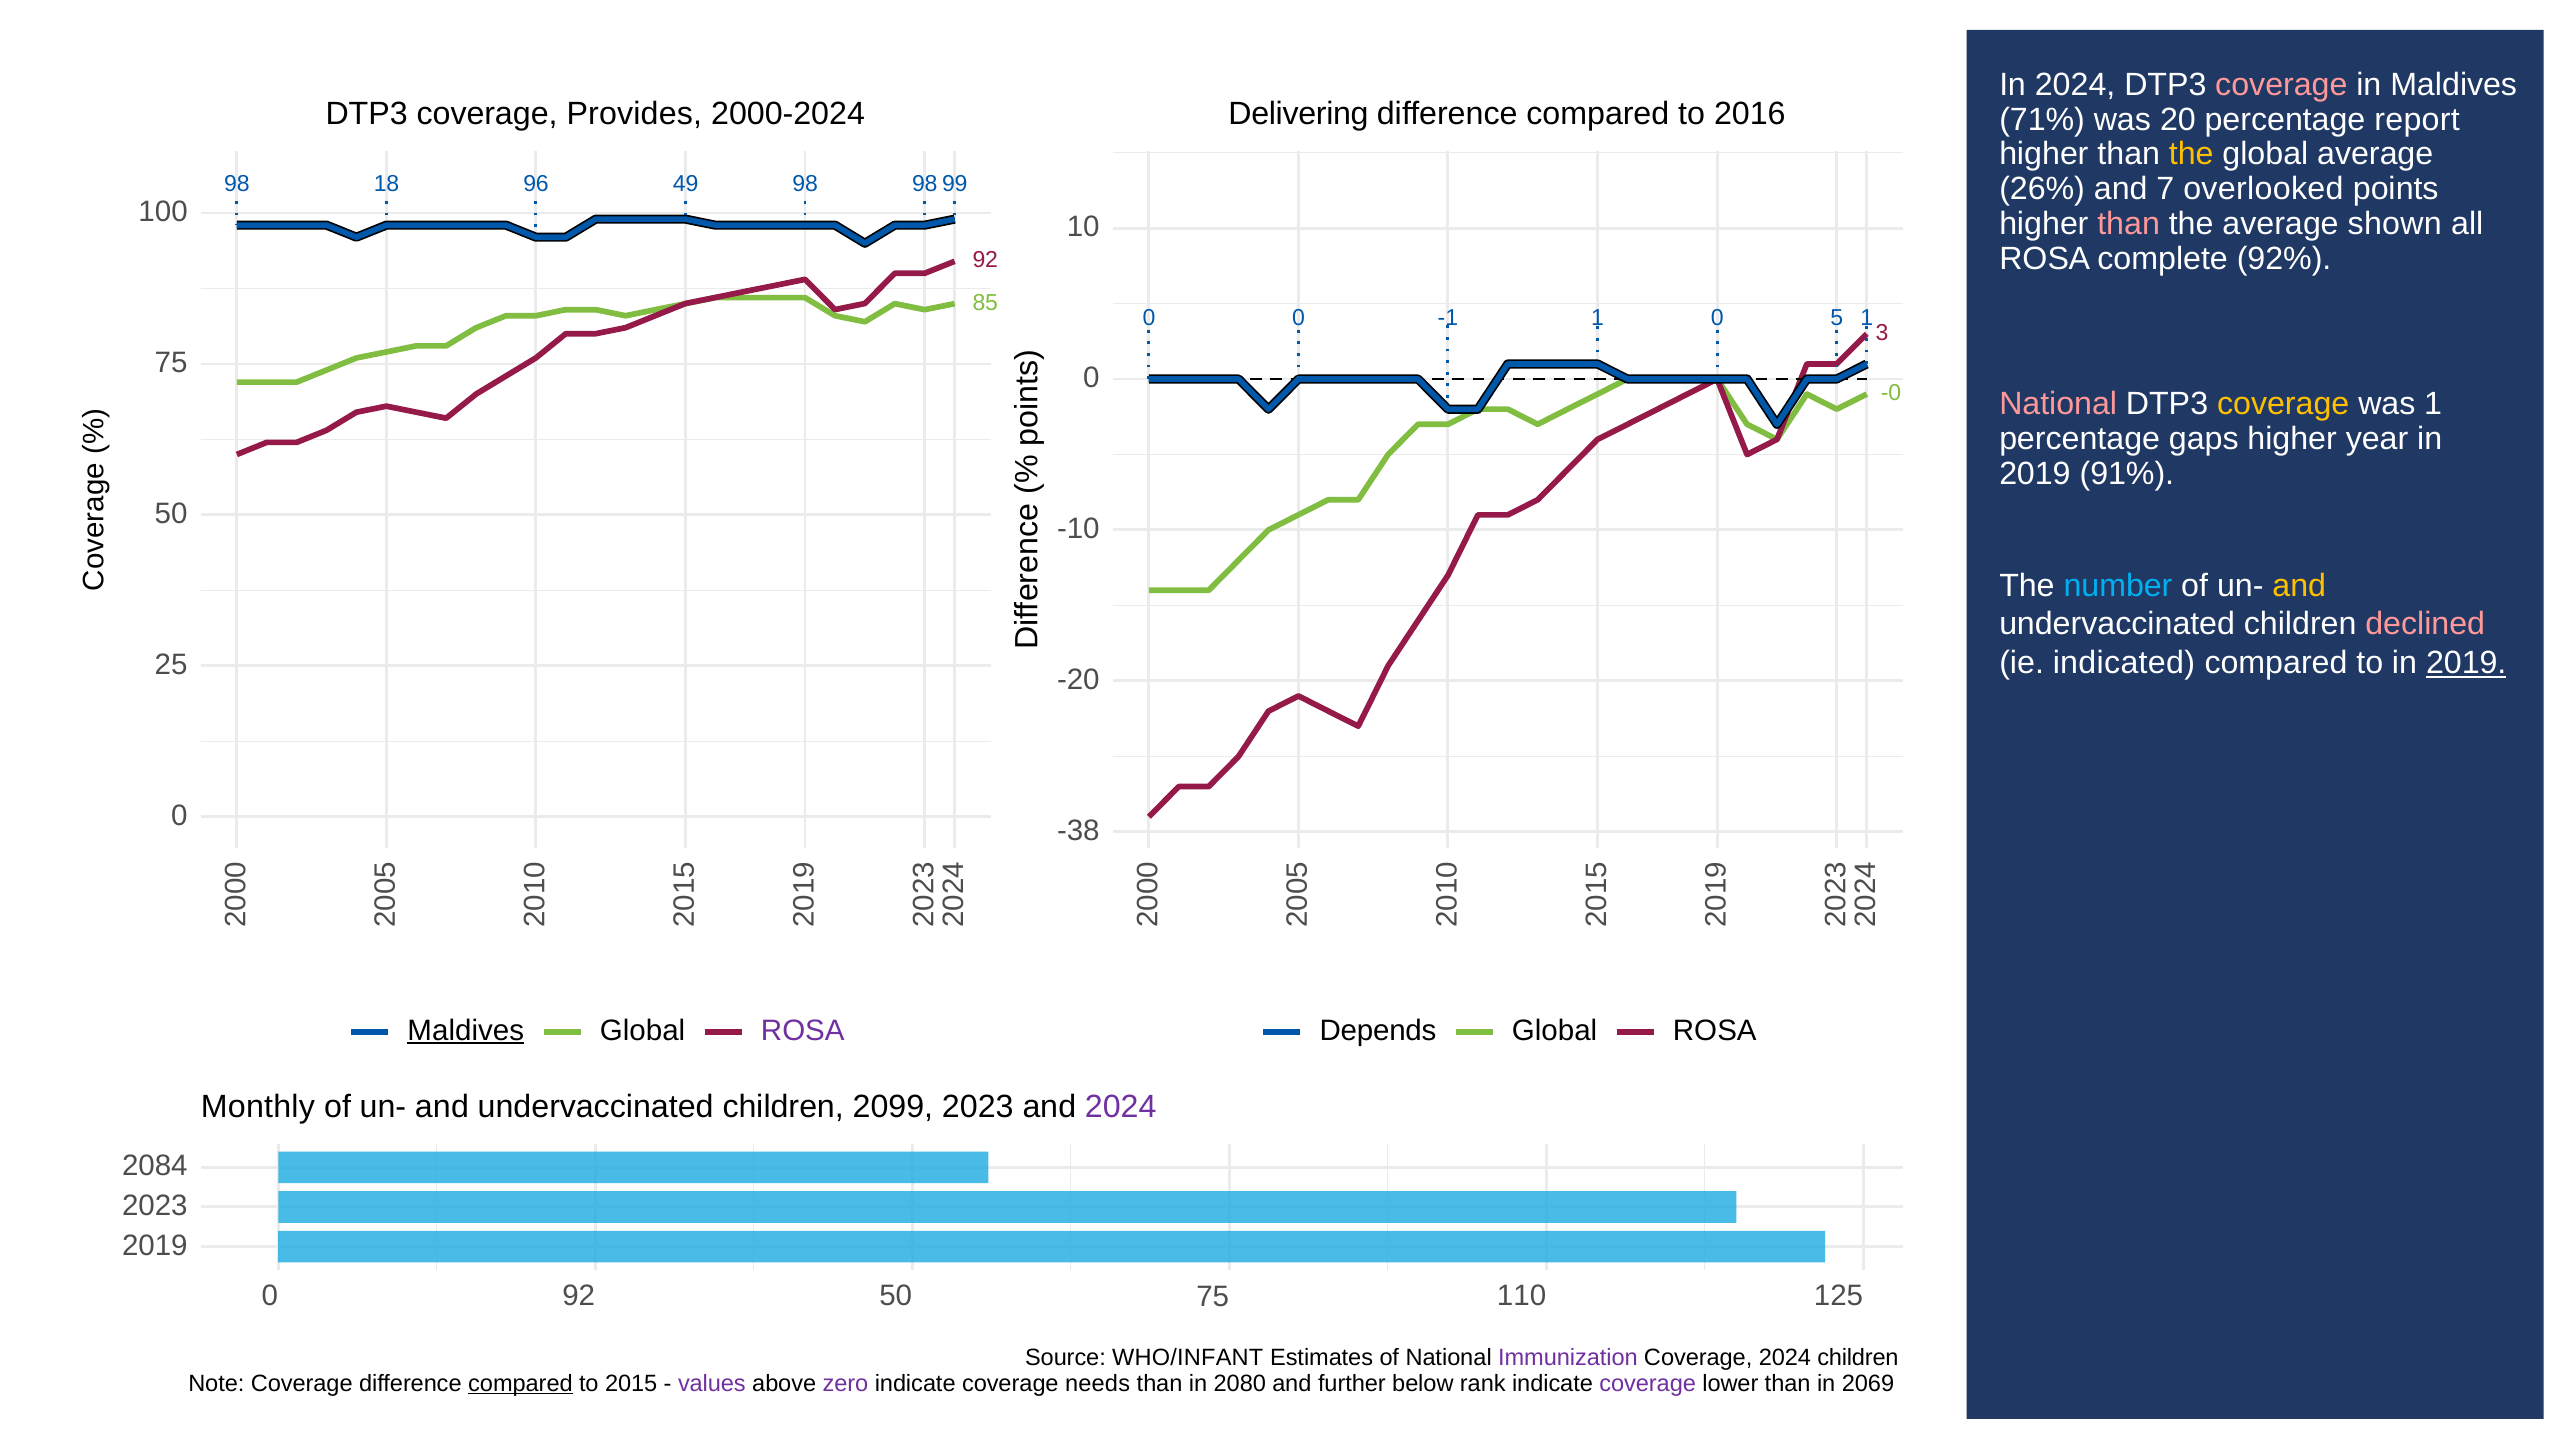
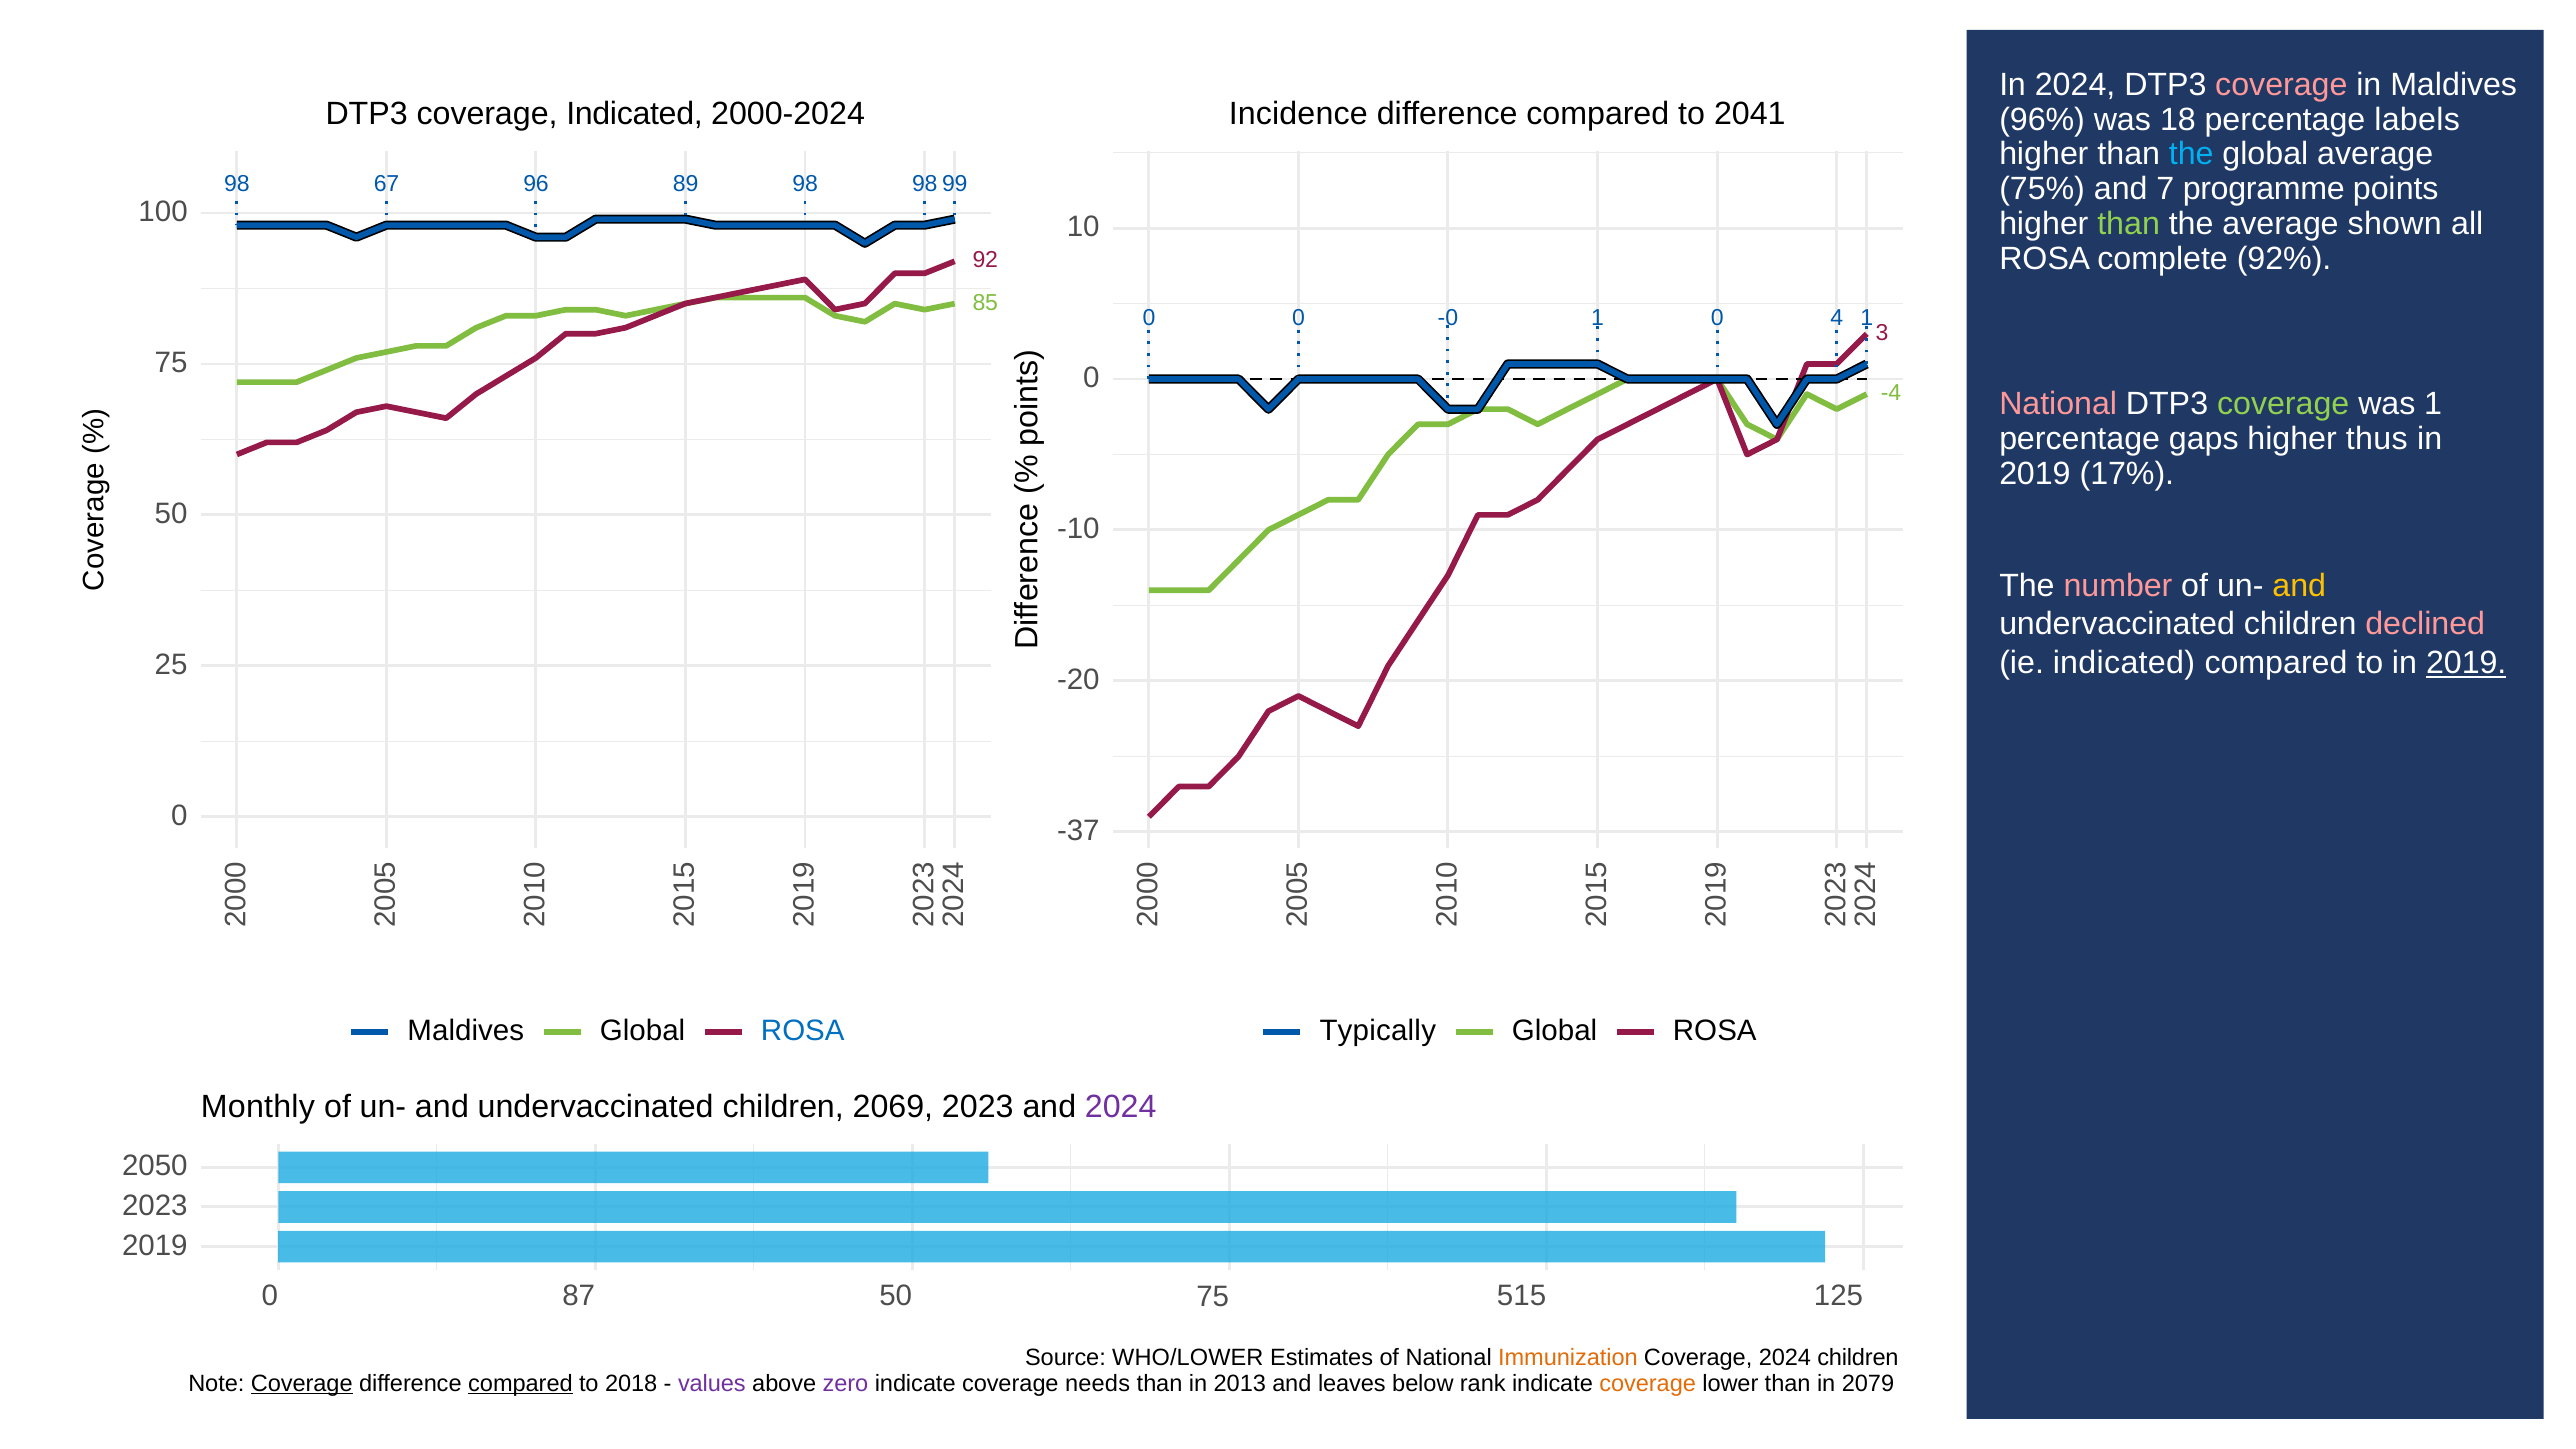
Delivering: Delivering -> Incidence (1298, 114)
2016: 2016 -> 2041 (1750, 114)
coverage Provides: Provides -> Indicated (635, 114)
71%: 71% -> 96% (2042, 119)
20: 20 -> 18 (2178, 119)
report: report -> labels (2417, 119)
the colour: yellow -> light blue (2191, 154)
18: 18 -> 67 (387, 184)
49: 49 -> 89 (686, 184)
26%: 26% -> 75% (2042, 189)
overlooked: overlooked -> programme (2264, 189)
than colour: pink -> light green (2129, 224)
-1: -1 -> -0 (1448, 318)
1 0 5: 5 -> 4 (1837, 318)
-0: -0 -> -4 (1891, 393)
coverage colour: yellow -> light green (2283, 404)
year: year -> thus (2377, 439)
91%: 91% -> 17% (2127, 474)
number colour: light blue -> pink (2118, 585)
-38: -38 -> -37 (1078, 831)
Maldives underline: present -> none (466, 1031)
ROSA colour: purple -> blue (803, 1030)
Depends: Depends -> Typically (1378, 1031)
2099: 2099 -> 2069 (893, 1107)
2084: 2084 -> 2050 (155, 1166)
0 92: 92 -> 87 (579, 1296)
110: 110 -> 515 (1522, 1296)
WHO/INFANT: WHO/INFANT -> WHO/LOWER (1188, 1358)
Immunization colour: purple -> orange (1568, 1358)
Coverage underline: none -> present (302, 1383)
2015: 2015 -> 2018 (631, 1383)
2080: 2080 -> 2013 (1240, 1383)
further: further -> leaves (1352, 1383)
coverage colour: purple -> orange (1648, 1383)
2069: 2069 -> 2079 (1868, 1383)
